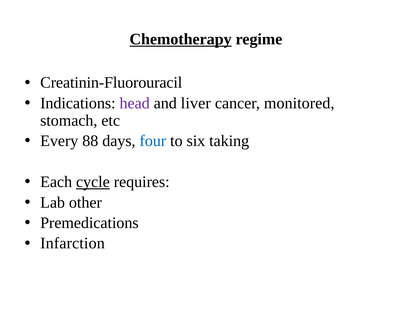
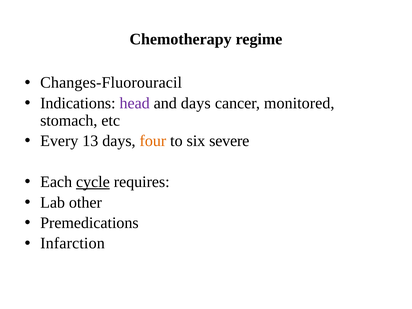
Chemotherapy underline: present -> none (181, 39)
Creatinin-Fluorouracil: Creatinin-Fluorouracil -> Changes-Fluorouracil (111, 83)
and liver: liver -> days (196, 103)
88: 88 -> 13 (90, 141)
four colour: blue -> orange (153, 141)
taking: taking -> severe (229, 141)
